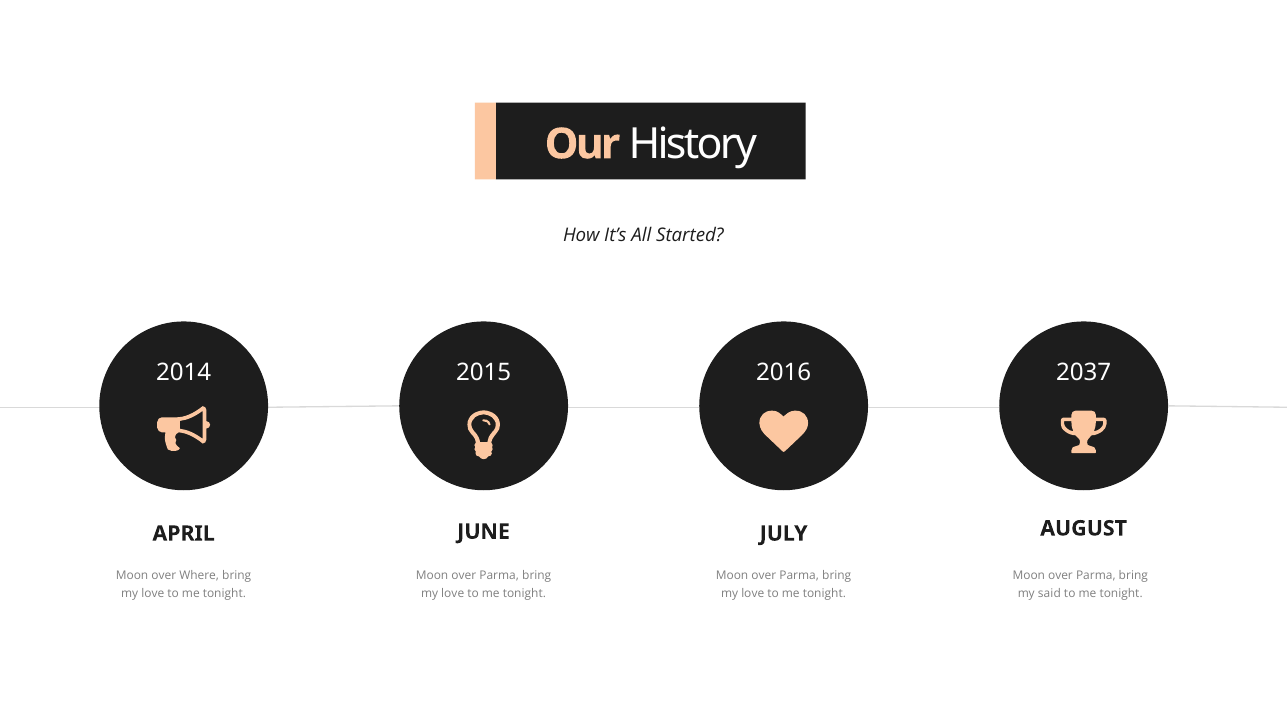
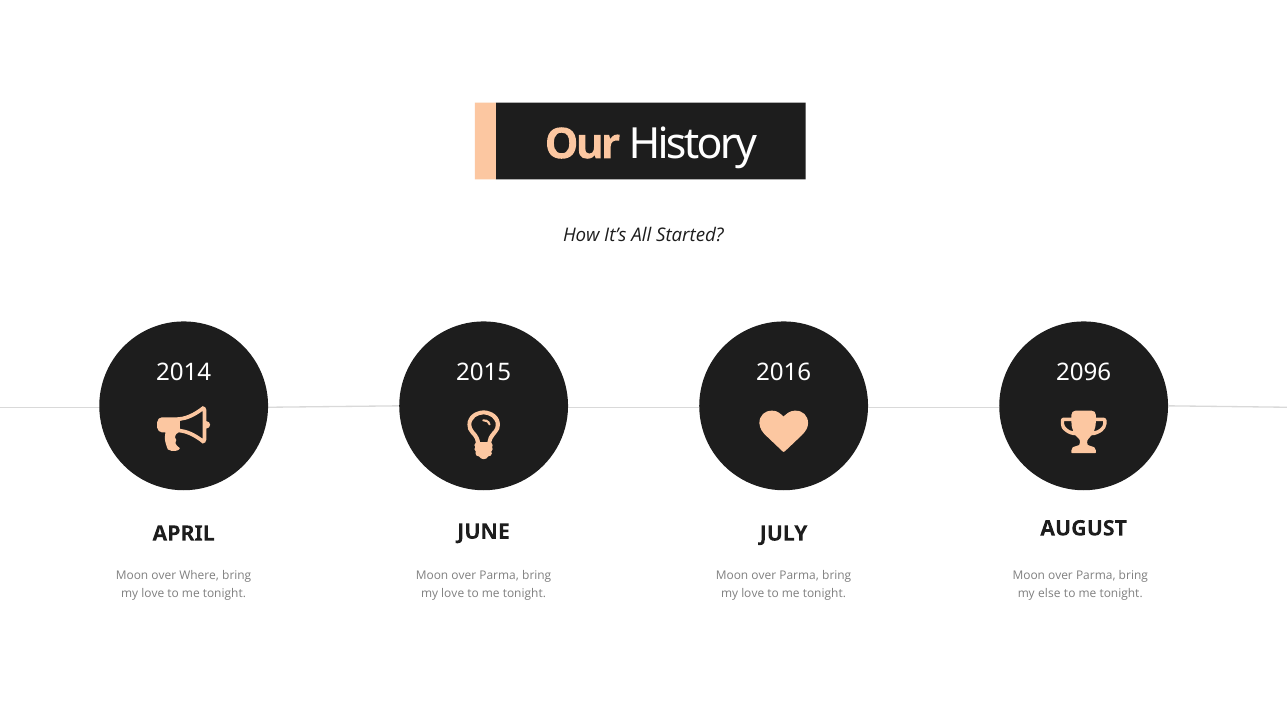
2037: 2037 -> 2096 (1084, 372)
said: said -> else (1049, 594)
